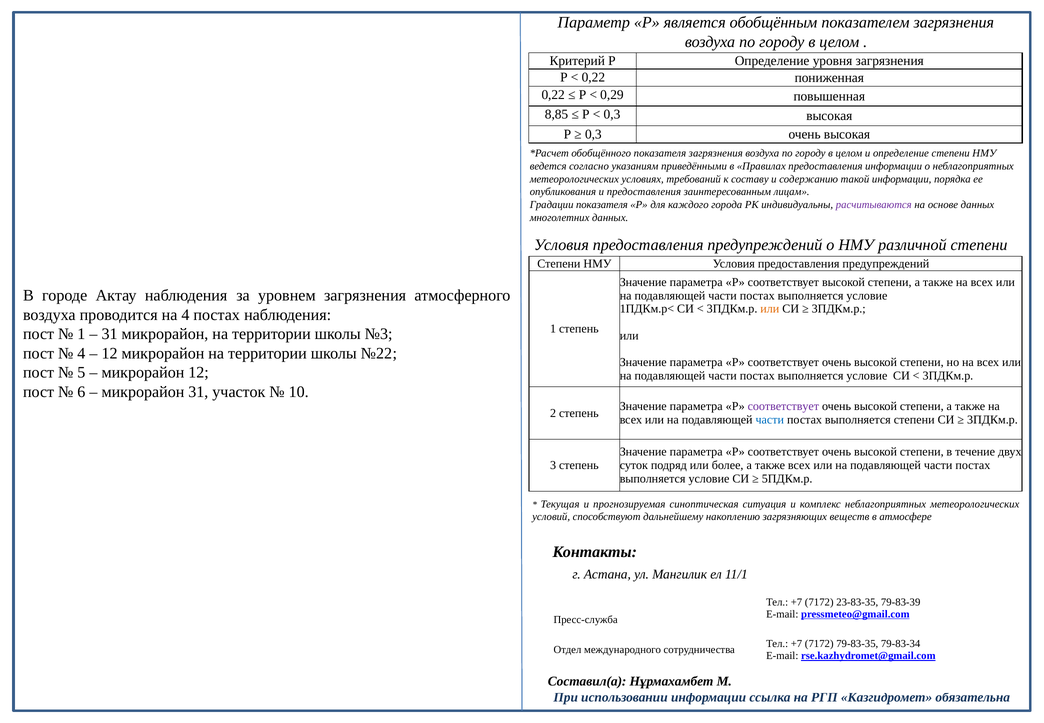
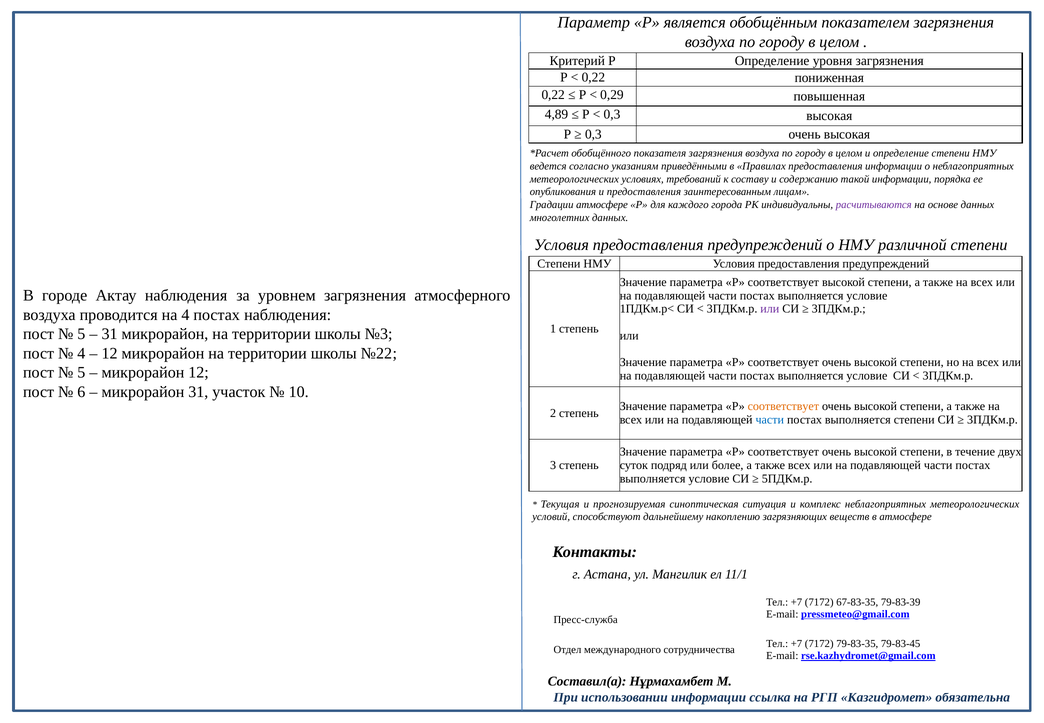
8,85: 8,85 -> 4,89 (557, 114)
Градации показателя: показателя -> атмосфере (602, 205)
или colour: orange -> purple (770, 309)
1: 1 -> 5 (81, 334)
соответствует colour: purple -> orange (783, 406)
23-83-35: 23-83-35 -> 67-83-35 (857, 602)
79-83-34: 79-83-34 -> 79-83-45 (901, 644)
